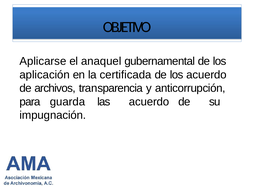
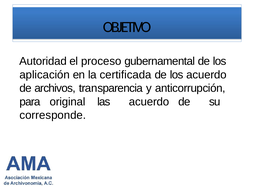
Aplicarse: Aplicarse -> Autoridad (43, 61)
anaquel: anaquel -> proceso (101, 61)
guarda: guarda -> original (68, 102)
impugnación: impugnación -> corresponde (53, 116)
